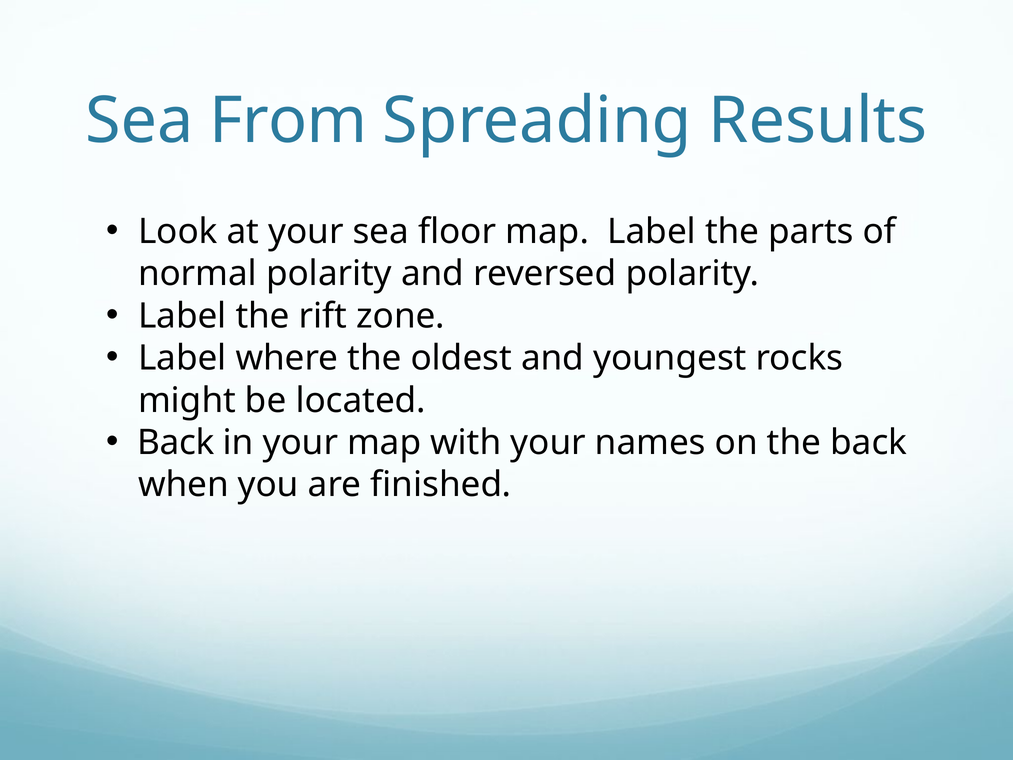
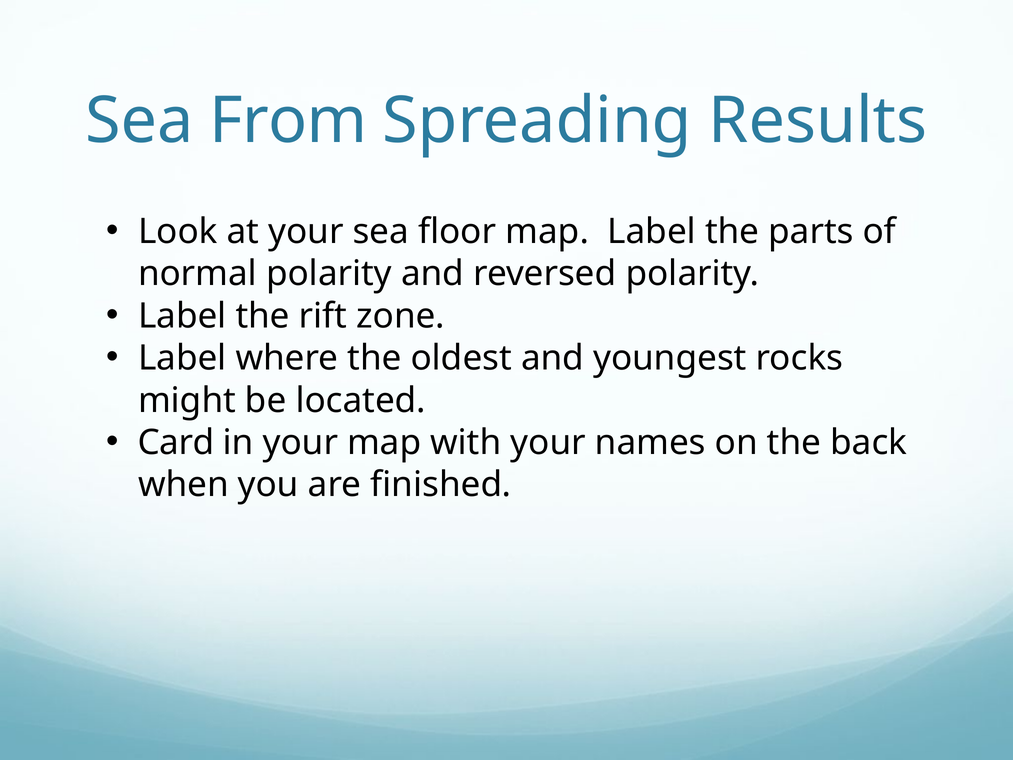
Back: Back -> Card (176, 442)
